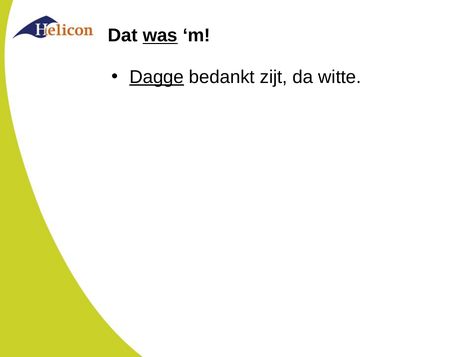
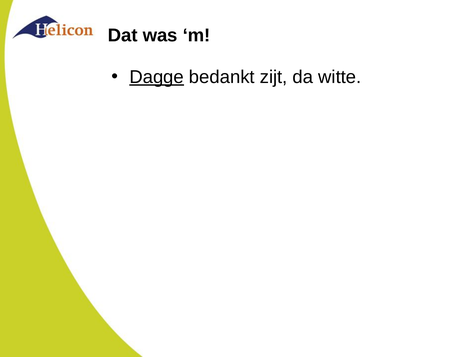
was underline: present -> none (160, 35)
